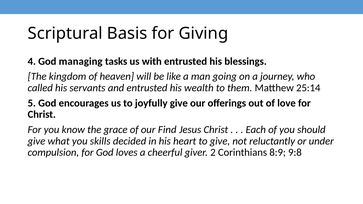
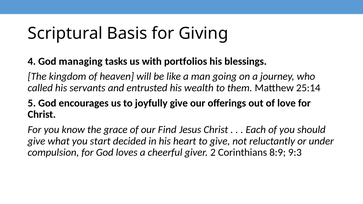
with entrusted: entrusted -> portfolios (186, 61)
skills: skills -> start (100, 141)
9:8: 9:8 -> 9:3 (295, 153)
